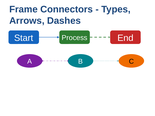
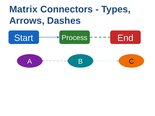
Frame: Frame -> Matrix (23, 9)
